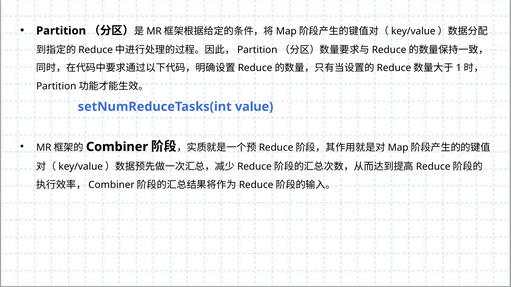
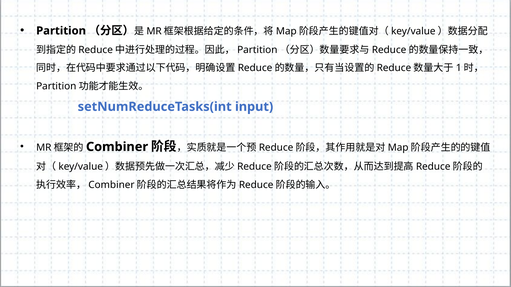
value: value -> input (254, 107)
